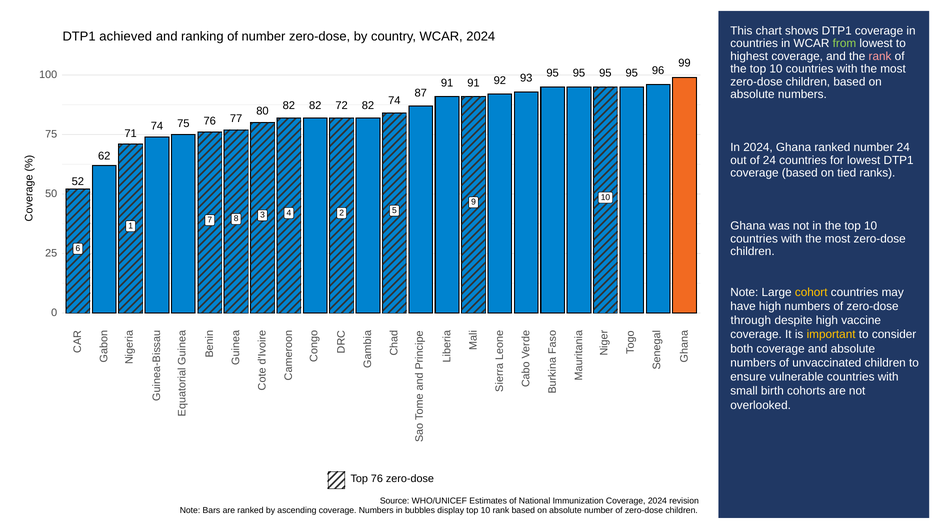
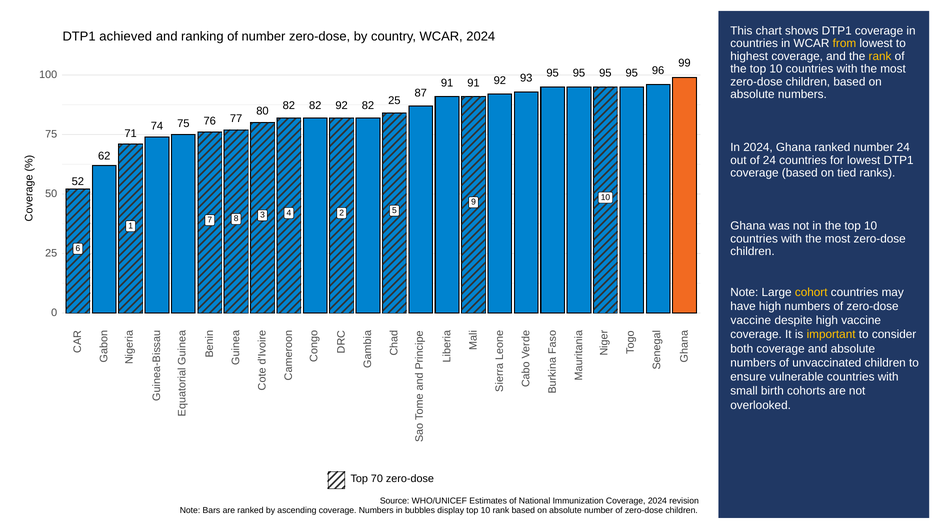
from colour: light green -> yellow (844, 44)
rank colour: pink -> yellow (880, 56)
82 74: 74 -> 25 (394, 101)
80 72: 72 -> 92 (342, 106)
through: through -> vaccine (751, 321)
Top 76: 76 -> 70 (377, 479)
